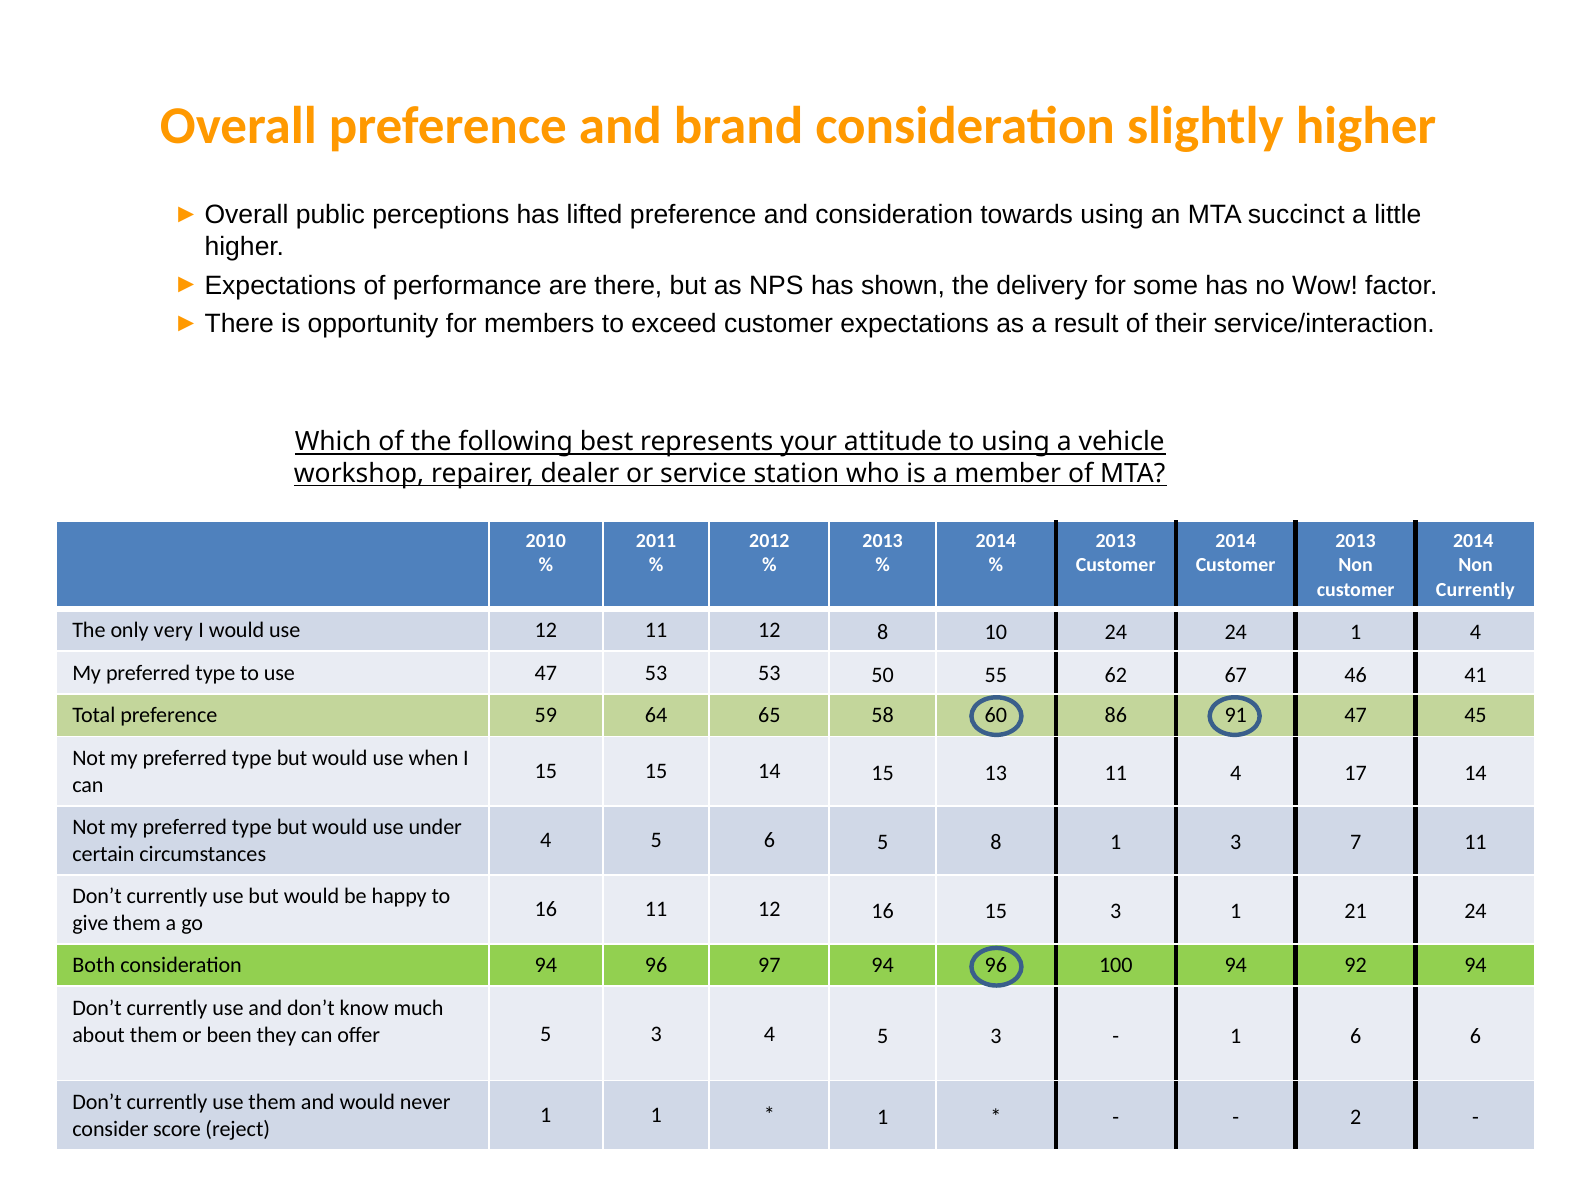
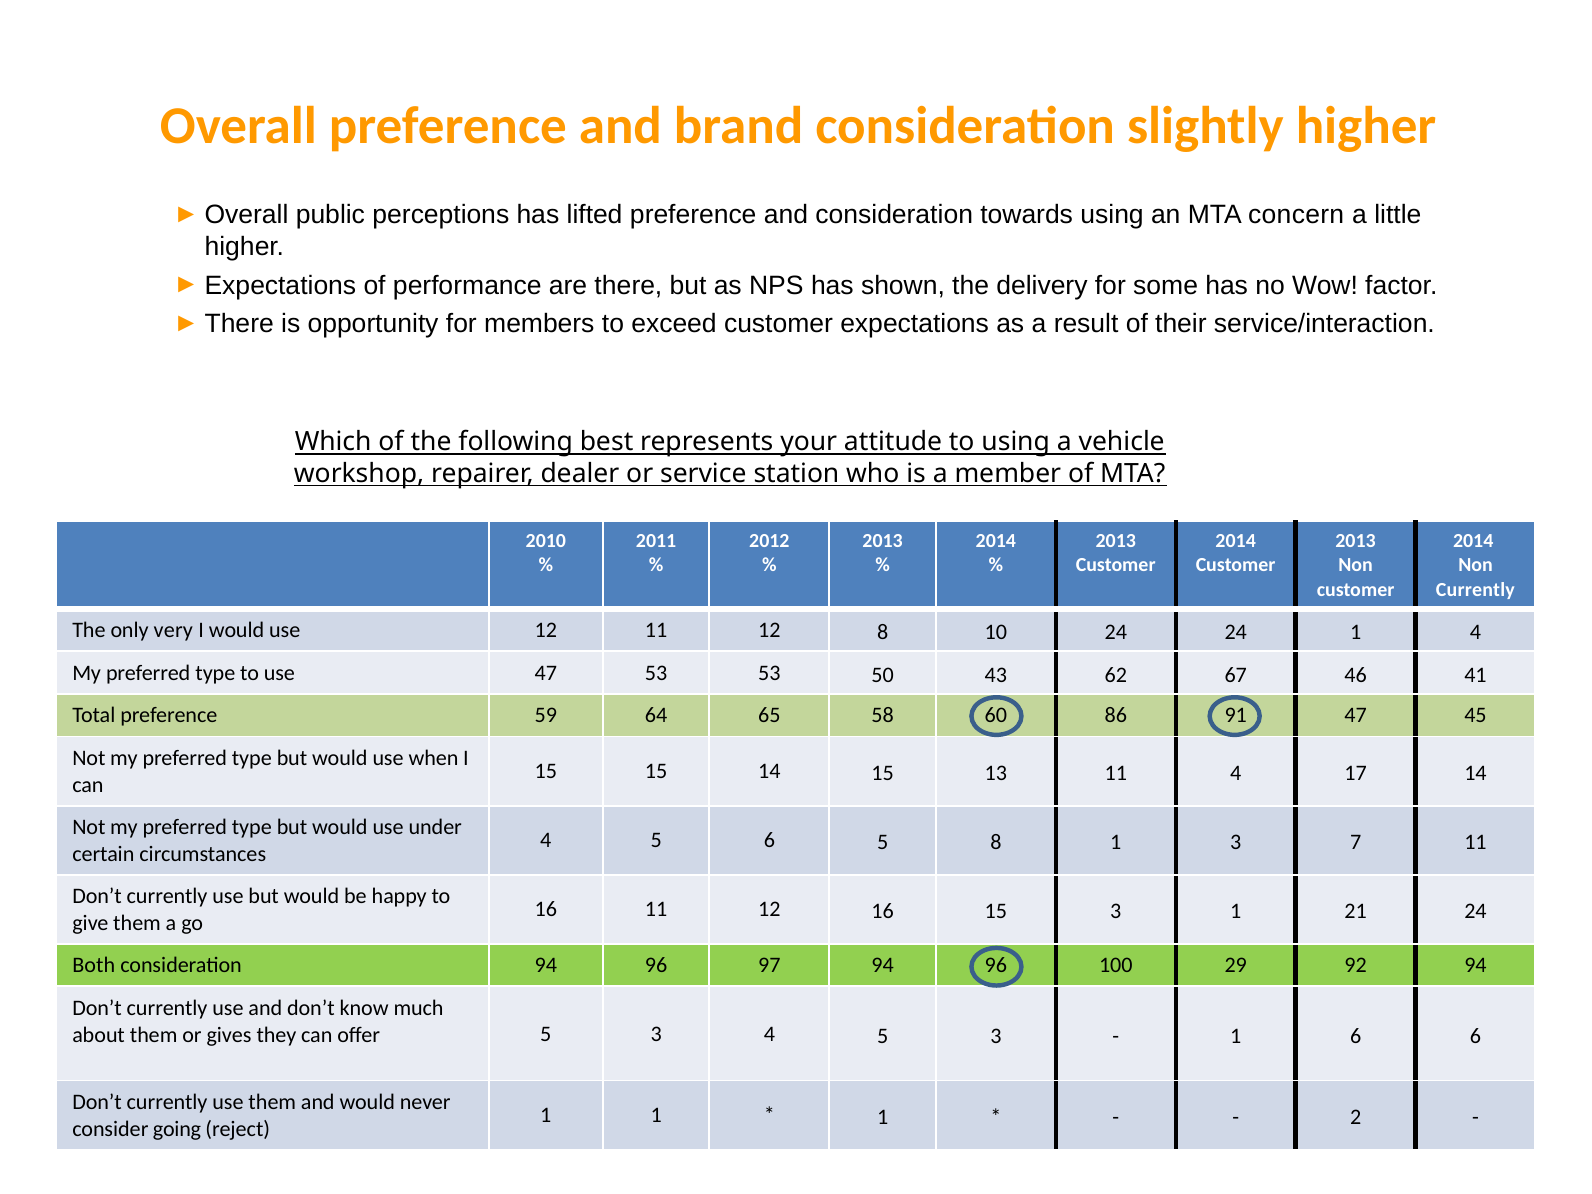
succinct: succinct -> concern (1296, 215)
55: 55 -> 43 (996, 675)
100 94: 94 -> 29 (1236, 965)
been: been -> gives (229, 1035)
score: score -> going (177, 1129)
